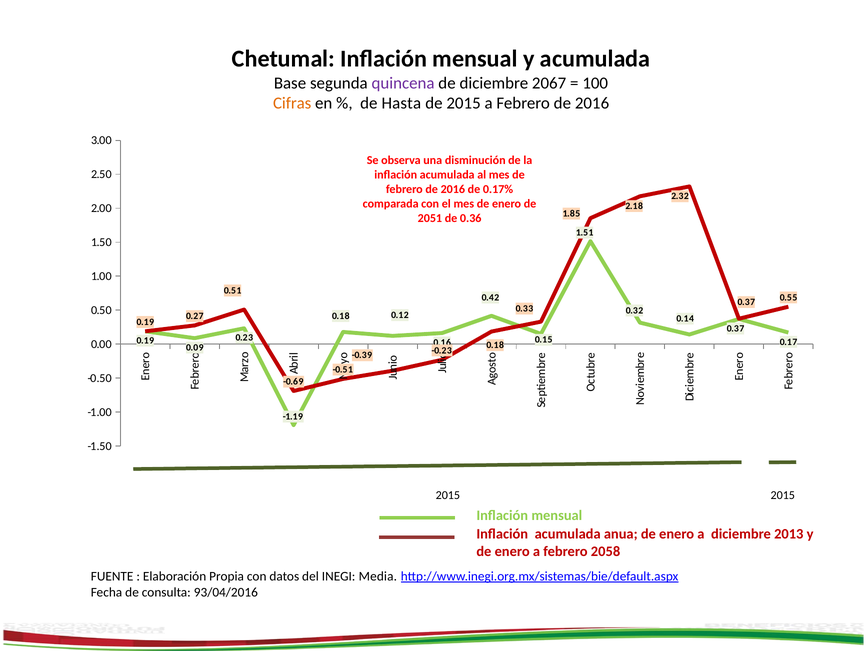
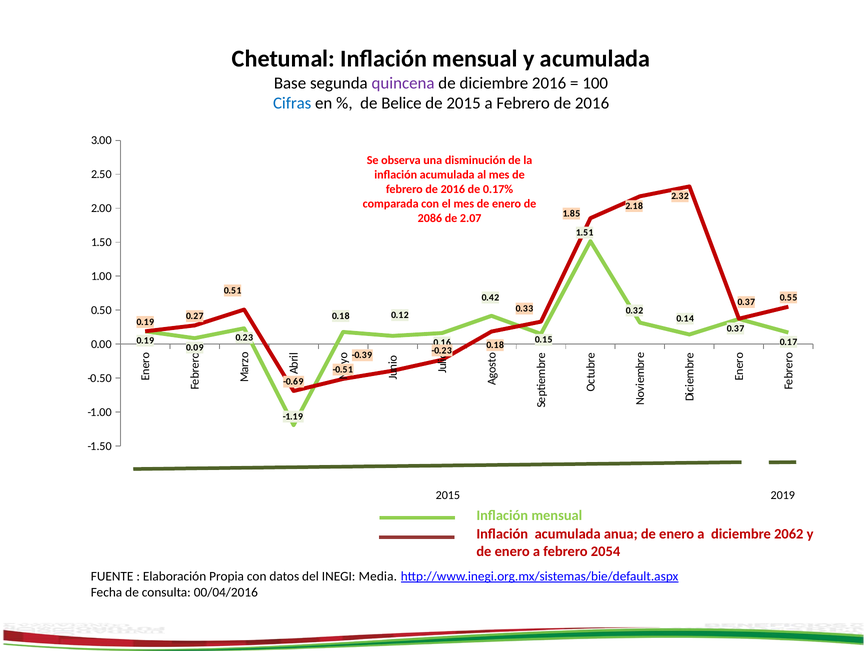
diciembre 2067: 2067 -> 2016 (549, 83)
Cifras colour: orange -> blue (292, 103)
Hasta: Hasta -> Belice (401, 103)
2051: 2051 -> 2086 (430, 218)
0.36: 0.36 -> 2.07 (471, 218)
2015 2015: 2015 -> 2019 (783, 495)
2013: 2013 -> 2062 (789, 534)
2058: 2058 -> 2054 (606, 551)
93/04/2016: 93/04/2016 -> 00/04/2016 (226, 593)
